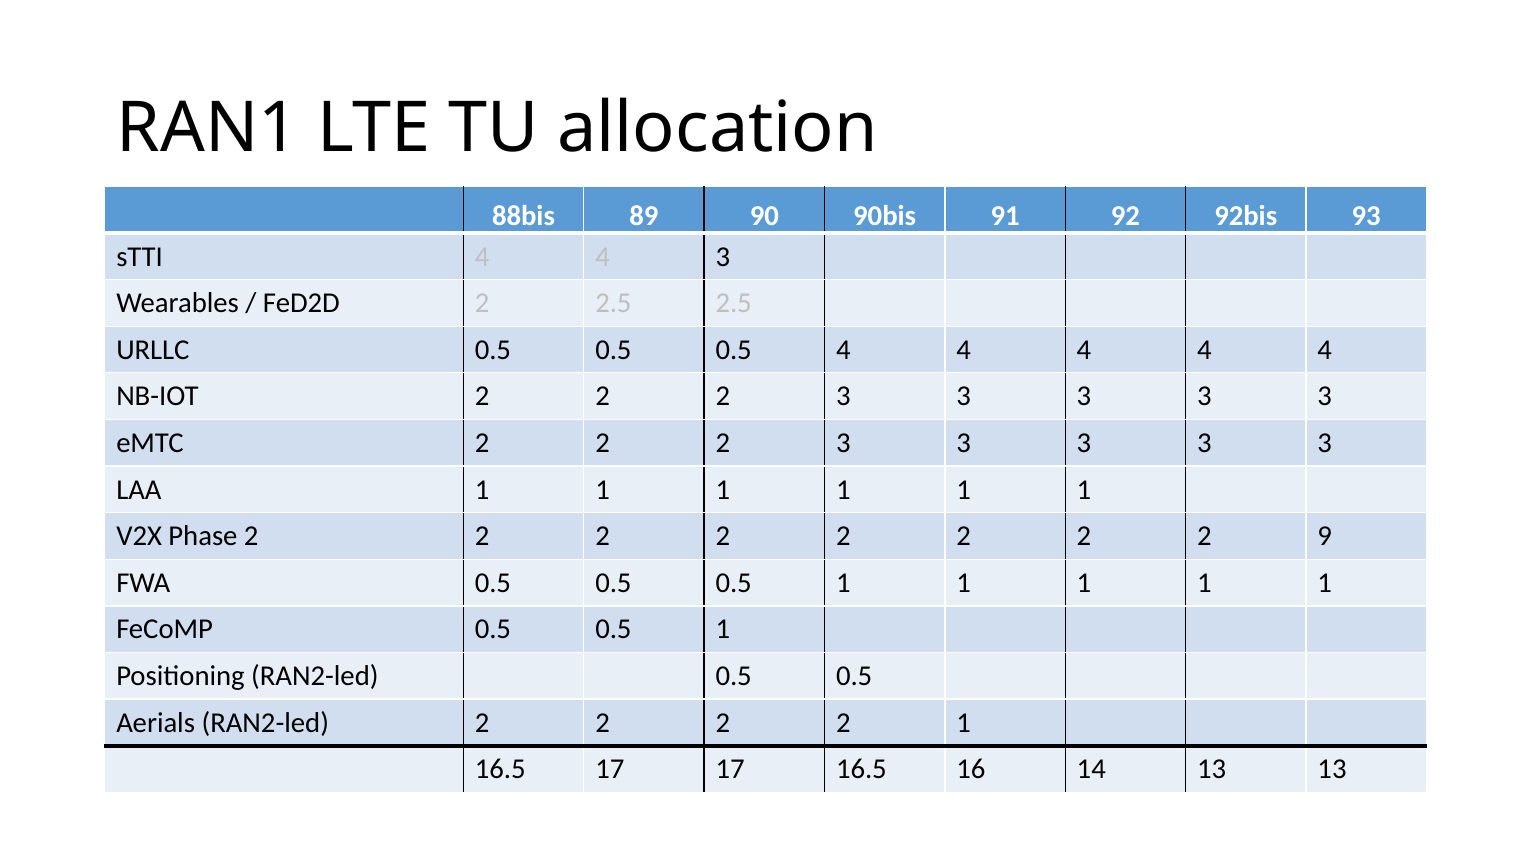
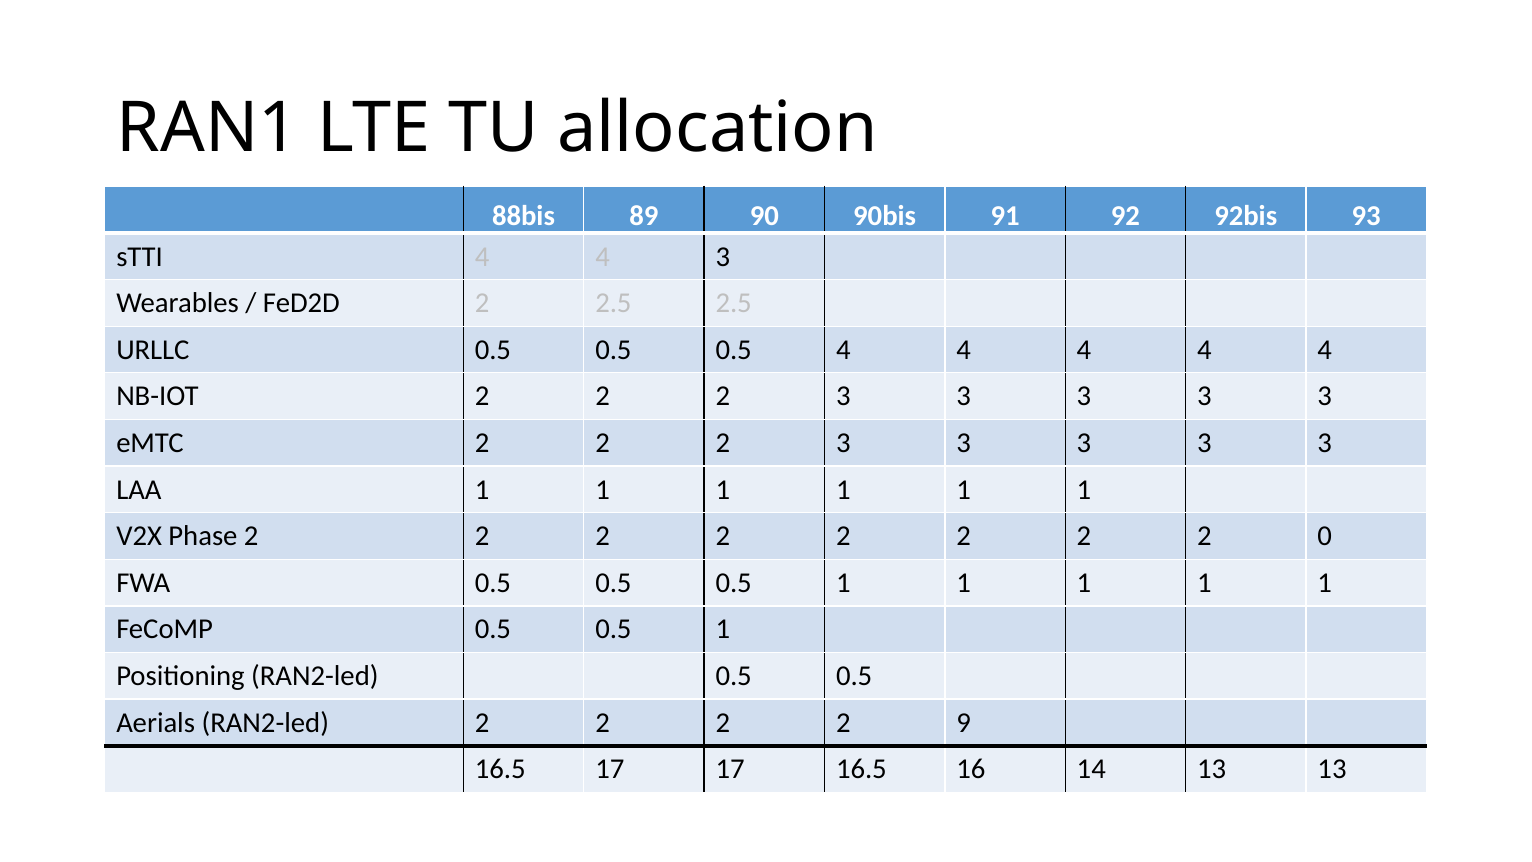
9: 9 -> 0 (1325, 536)
2 1: 1 -> 9 (964, 722)
